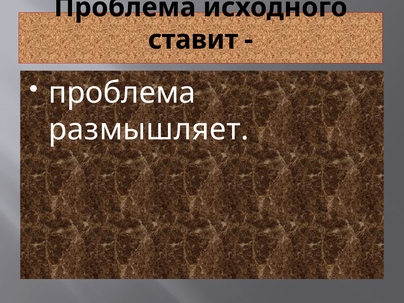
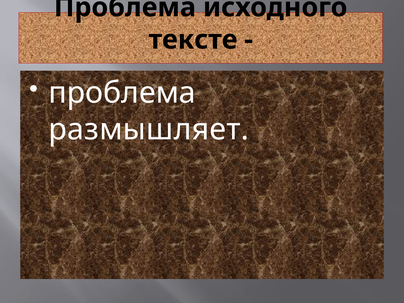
ставит: ставит -> тексте (193, 40)
